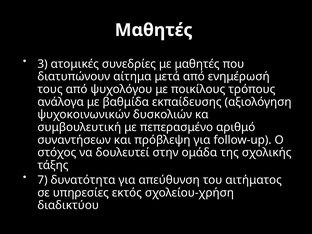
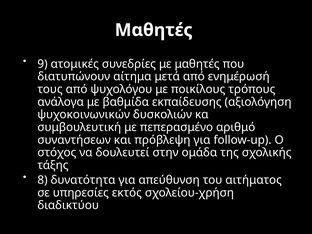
3: 3 -> 9 (42, 64)
7: 7 -> 8 (42, 180)
